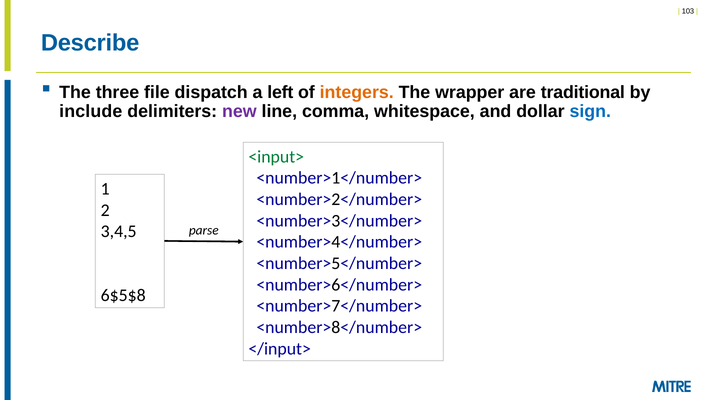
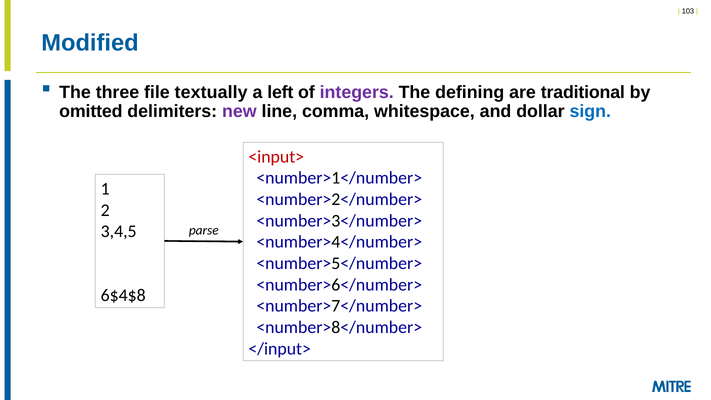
Describe: Describe -> Modified (90, 43)
dispatch: dispatch -> textually (211, 92)
integers colour: orange -> purple (357, 92)
wrapper: wrapper -> defining (470, 92)
include: include -> omitted (91, 111)
<input> colour: green -> red (276, 157)
6$5$8: 6$5$8 -> 6$4$8 (123, 295)
